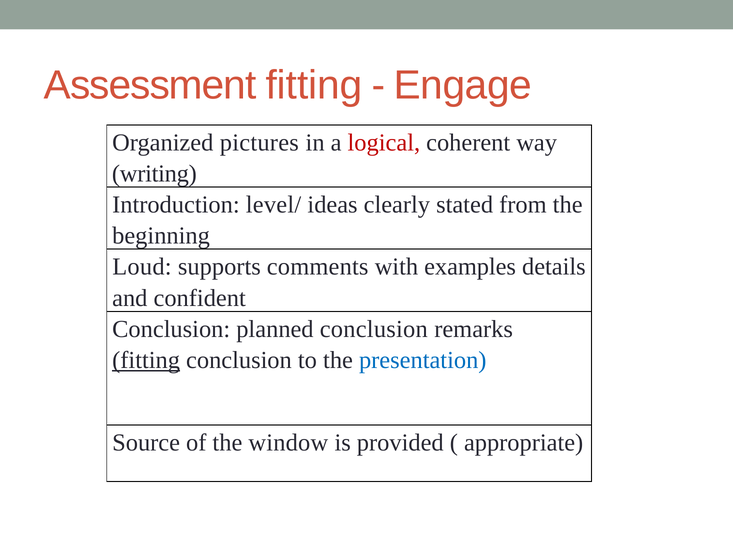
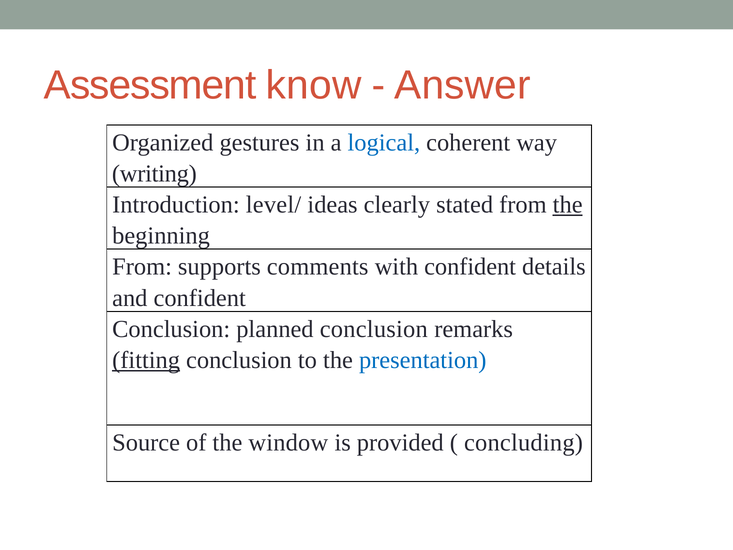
Assessment fitting: fitting -> know (314, 85)
Engage: Engage -> Answer (462, 85)
pictures: pictures -> gestures (259, 143)
logical colour: red -> blue (384, 143)
the underline: none -> present (568, 205)
Loud: Loud -> From (142, 267)
with examples: examples -> confident (470, 267)
appropriate: appropriate -> concluding (523, 442)
